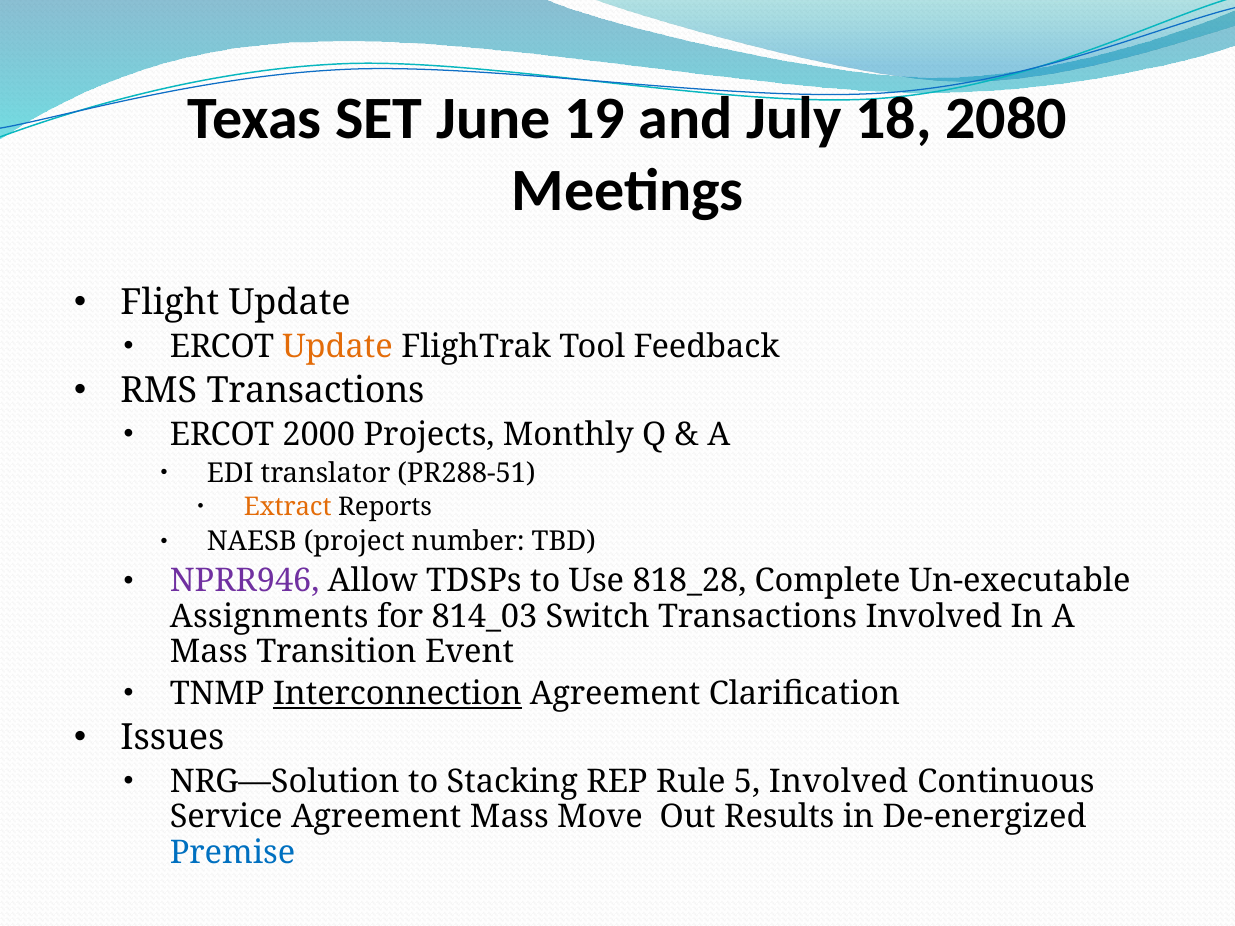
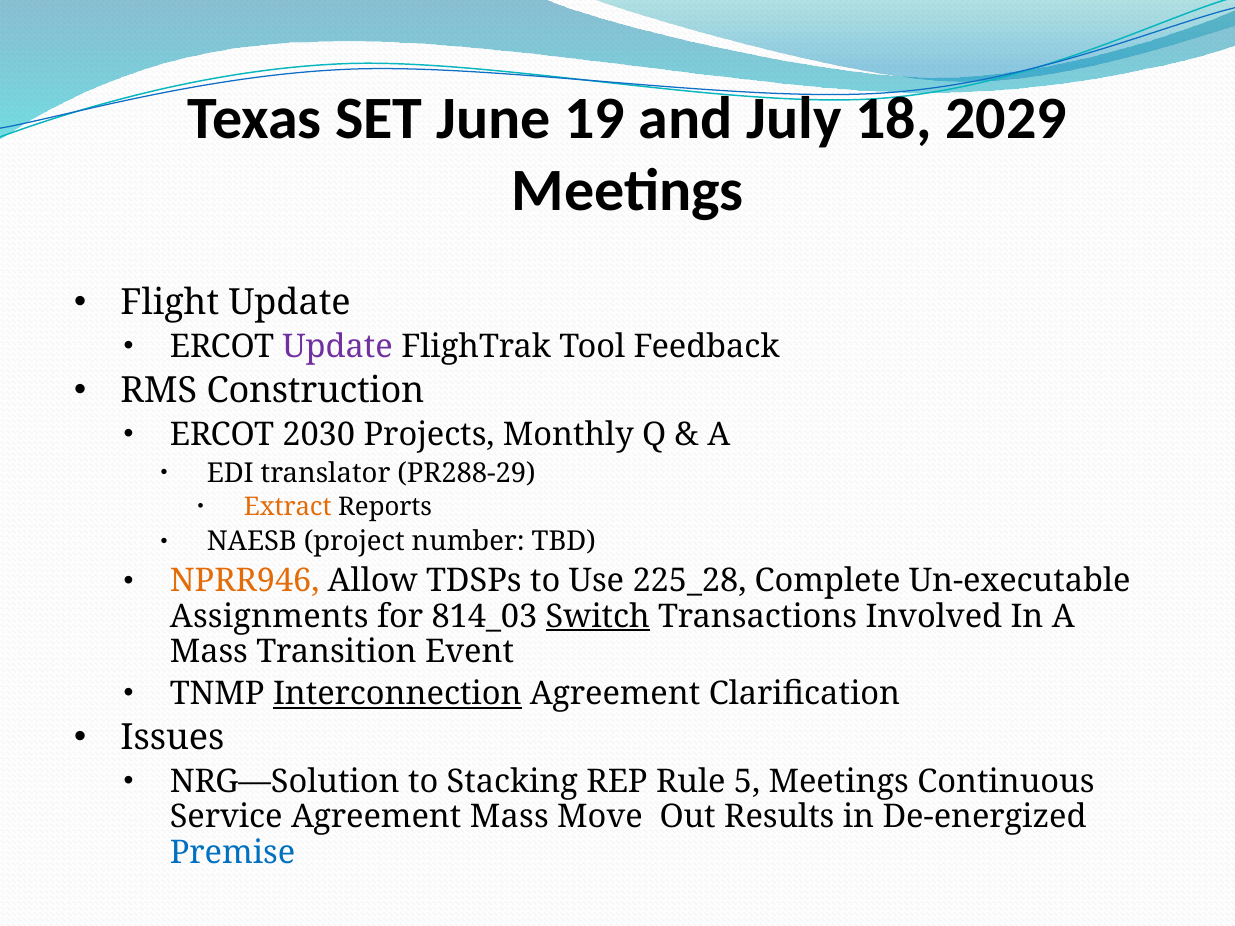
2080: 2080 -> 2029 (1006, 118)
Update colour: orange -> purple (338, 347)
RMS Transactions: Transactions -> Construction (316, 391)
2000: 2000 -> 2030 (319, 435)
PR288-51: PR288-51 -> PR288-29 (467, 473)
NPRR946 colour: purple -> orange (245, 581)
818_28: 818_28 -> 225_28 (690, 581)
Switch underline: none -> present (598, 616)
5 Involved: Involved -> Meetings (839, 782)
